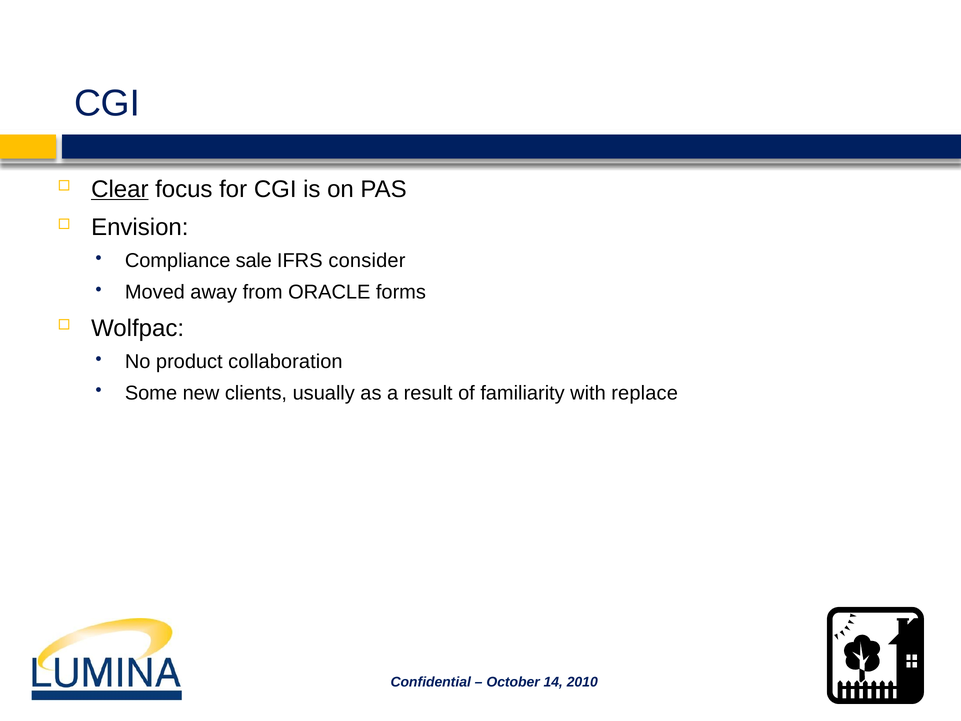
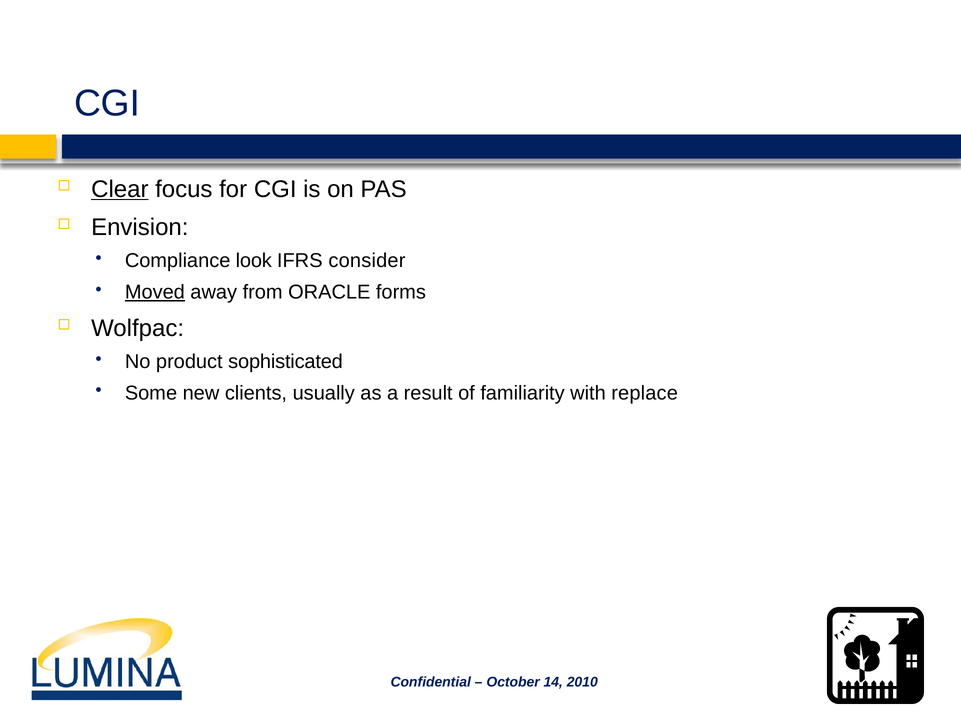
sale: sale -> look (254, 261)
Moved underline: none -> present (155, 292)
collaboration: collaboration -> sophisticated (286, 362)
